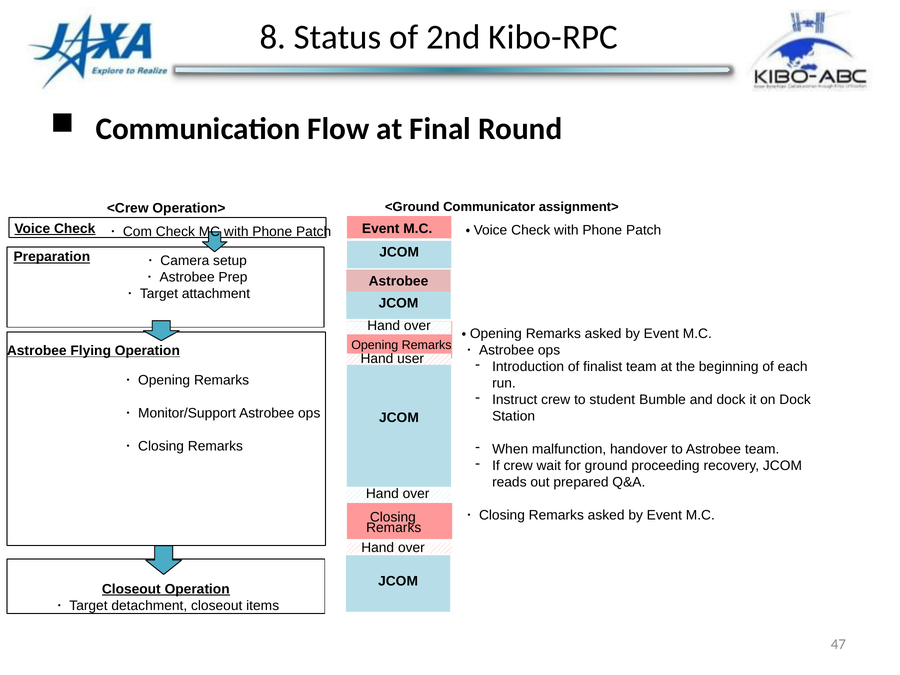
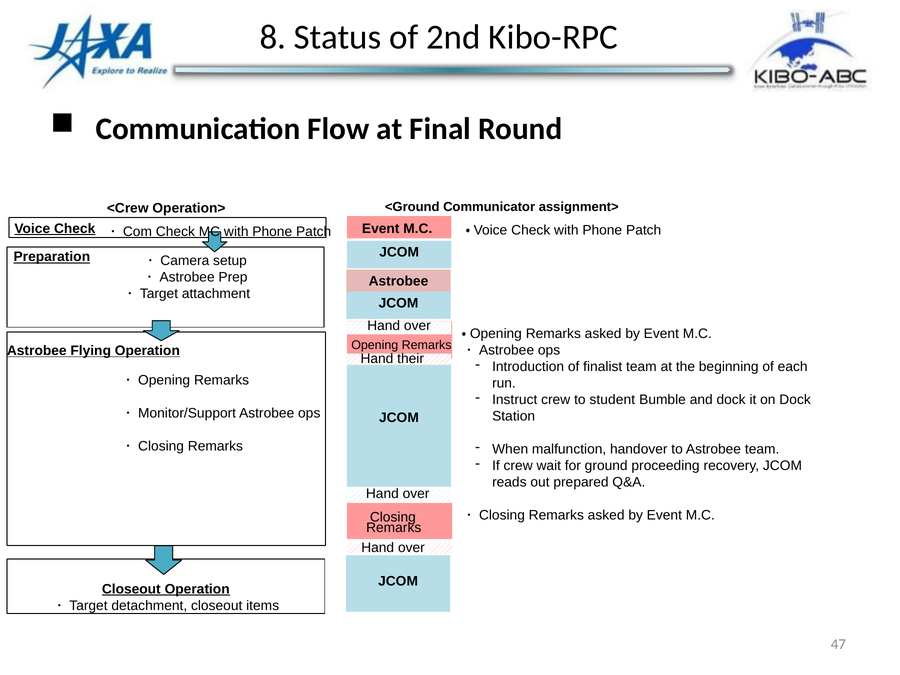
user: user -> their (411, 359)
